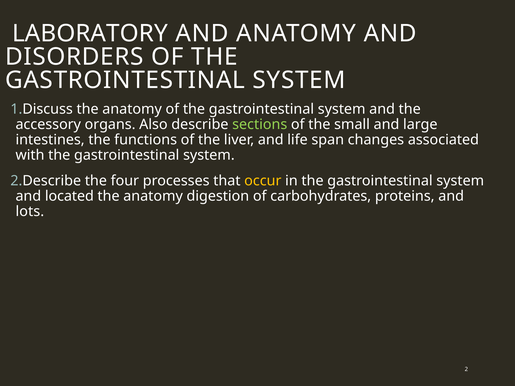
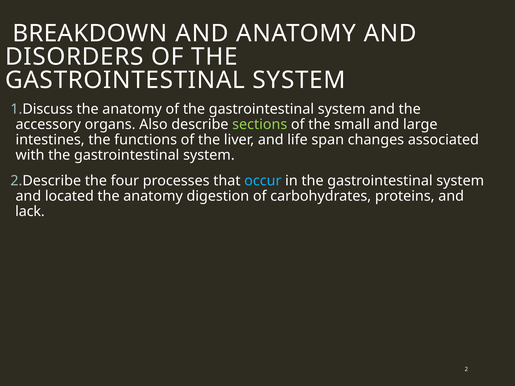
LABORATORY: LABORATORY -> BREAKDOWN (90, 33)
occur colour: yellow -> light blue (263, 181)
lots: lots -> lack (30, 212)
